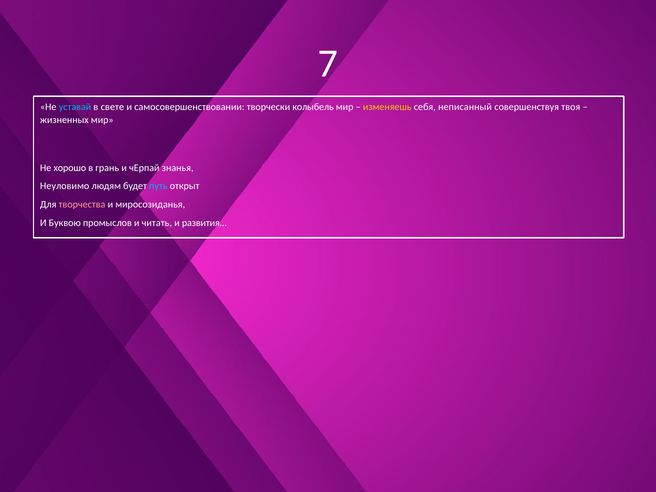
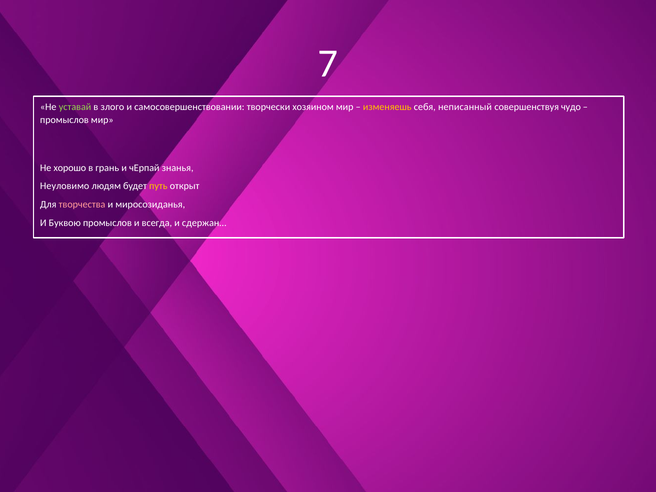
уставай colour: light blue -> light green (75, 107)
свете: свете -> злого (112, 107)
колыбель: колыбель -> хозяином (313, 107)
твоя: твоя -> чудо (571, 107)
жизненных: жизненных -> промыслов (64, 120)
путь colour: light blue -> yellow (158, 186)
читать: читать -> всегда (157, 223)
развития…: развития… -> сдержан… (204, 223)
